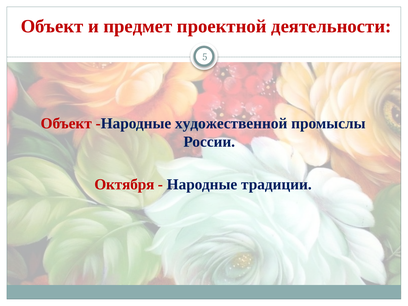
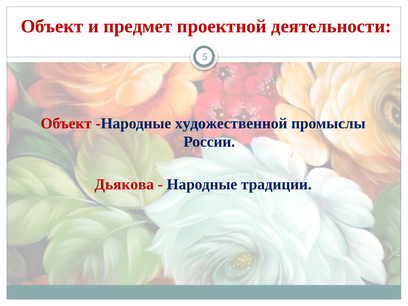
Октября: Октября -> Дьякова (124, 185)
